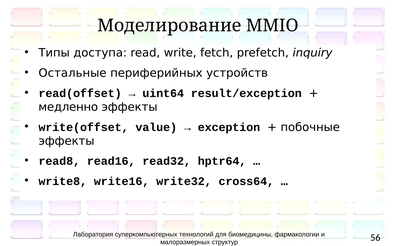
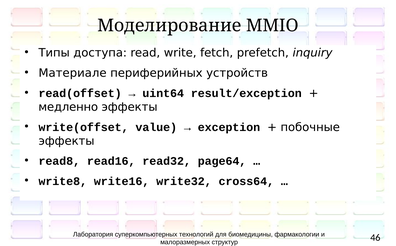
Остальные: Остальные -> Материале (73, 73)
hptr64: hptr64 -> page64 (222, 161)
56: 56 -> 46 (375, 238)
